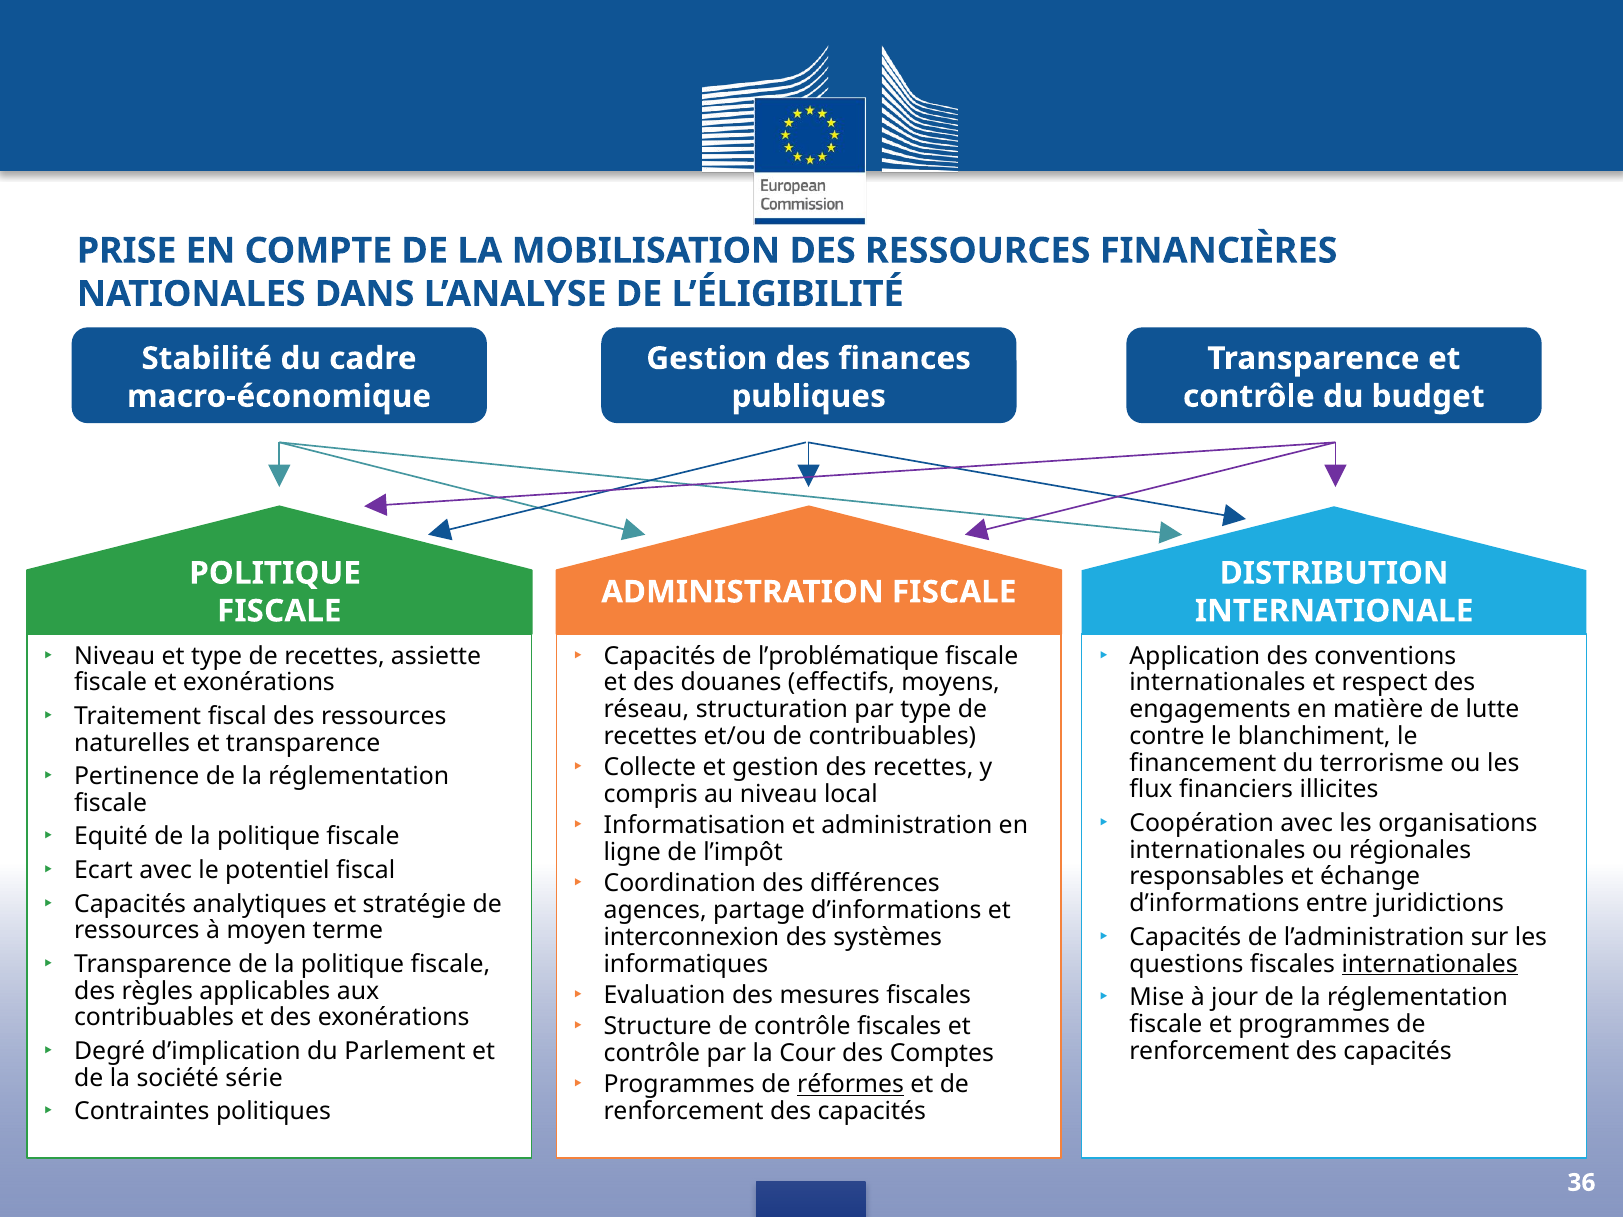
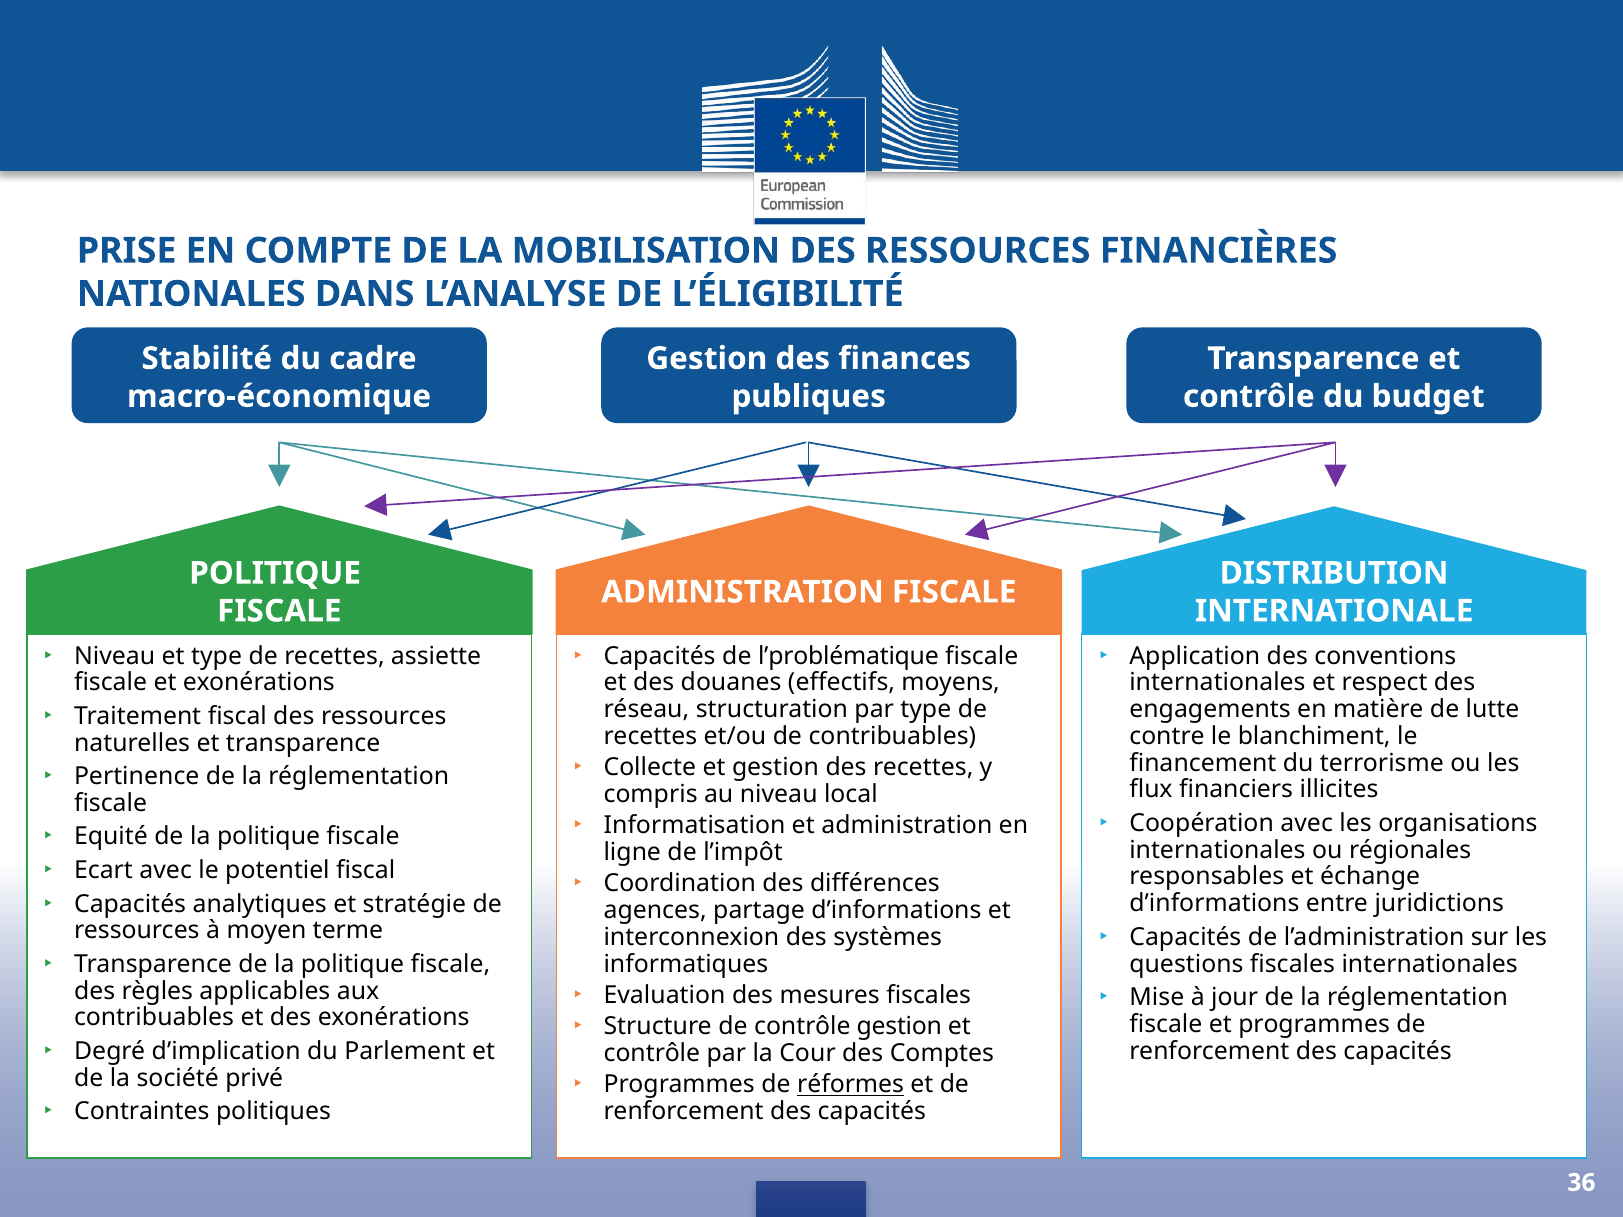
internationales underline: present -> none (1430, 964)
contrôle fiscales: fiscales -> gestion (899, 1027)
série: série -> privé (254, 1078)
